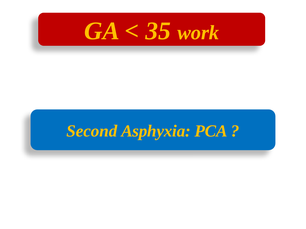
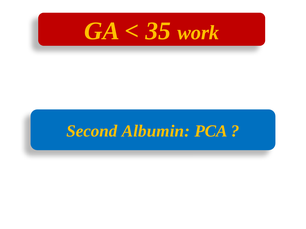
Asphyxia: Asphyxia -> Albumin (156, 131)
